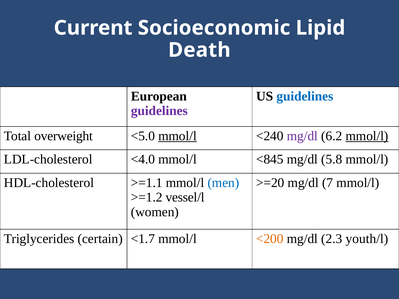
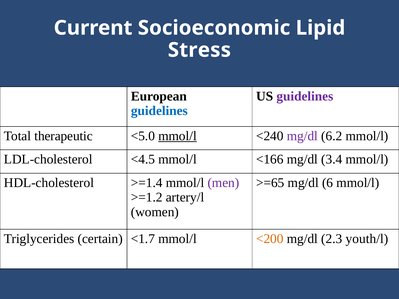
Death: Death -> Stress (199, 50)
guidelines colour: blue -> purple (305, 96)
guidelines colour: purple -> blue (159, 111)
overweight: overweight -> therapeutic (64, 136)
mmol/l underline: present -> none (367, 136)
<4.0: <4.0 -> <4.5 (143, 159)
<845: <845 -> <166 (270, 159)
5.8: 5.8 -> 3.4 (332, 159)
>=1.1: >=1.1 -> >=1.4 (147, 183)
men colour: blue -> purple (223, 183)
>=20: >=20 -> >=65 (270, 183)
7: 7 -> 6 (328, 183)
vessel/l: vessel/l -> artery/l (185, 198)
